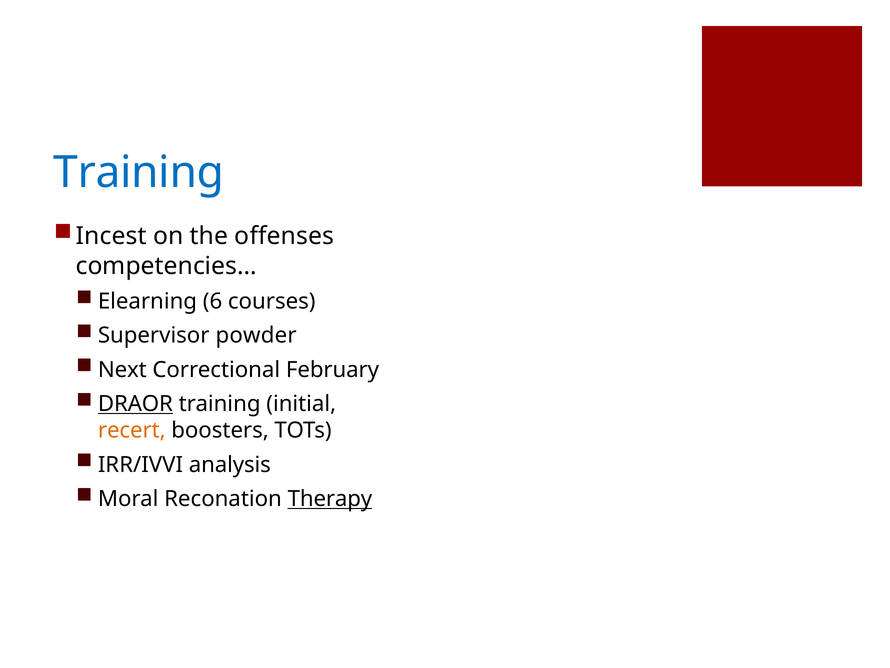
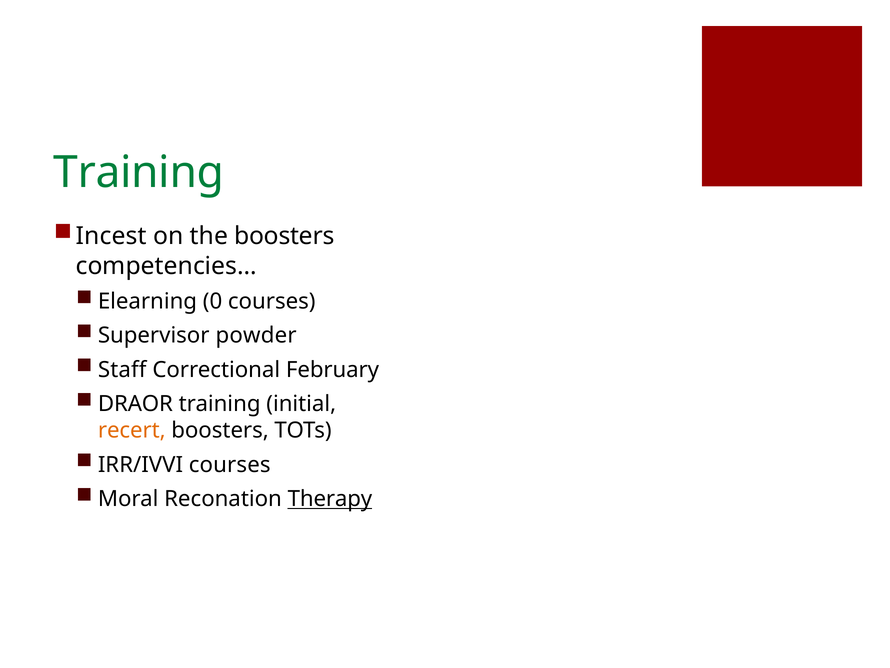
Training colour: blue -> green (139, 172)
the offenses: offenses -> boosters (284, 236)
6: 6 -> 0 (213, 301)
Next: Next -> Staff (122, 369)
DRAOR underline: present -> none (135, 404)
IRR/IVVI analysis: analysis -> courses (230, 464)
